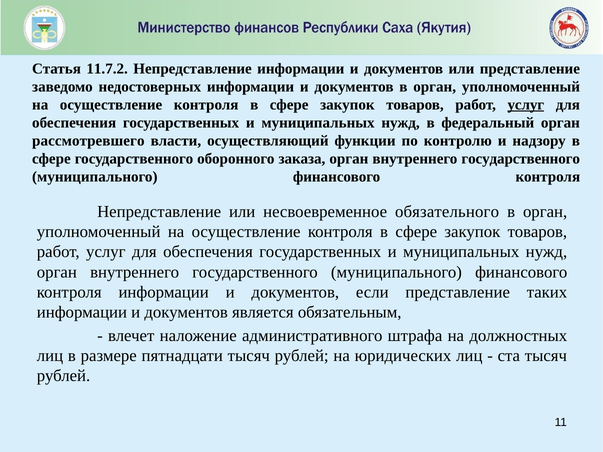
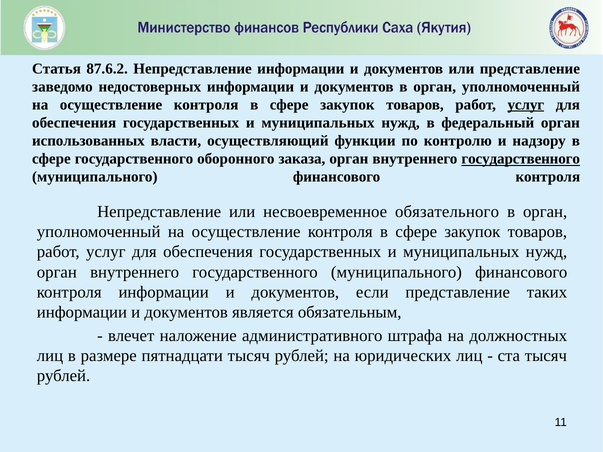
11.7.2: 11.7.2 -> 87.6.2 (107, 69)
рассмотревшего: рассмотревшего -> использованных (88, 141)
государственного underline: none -> present (521, 159)
